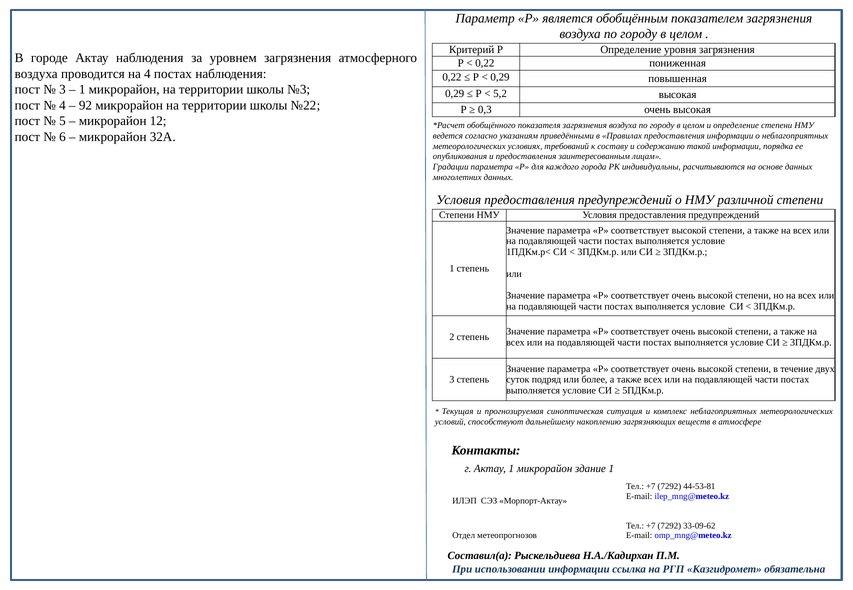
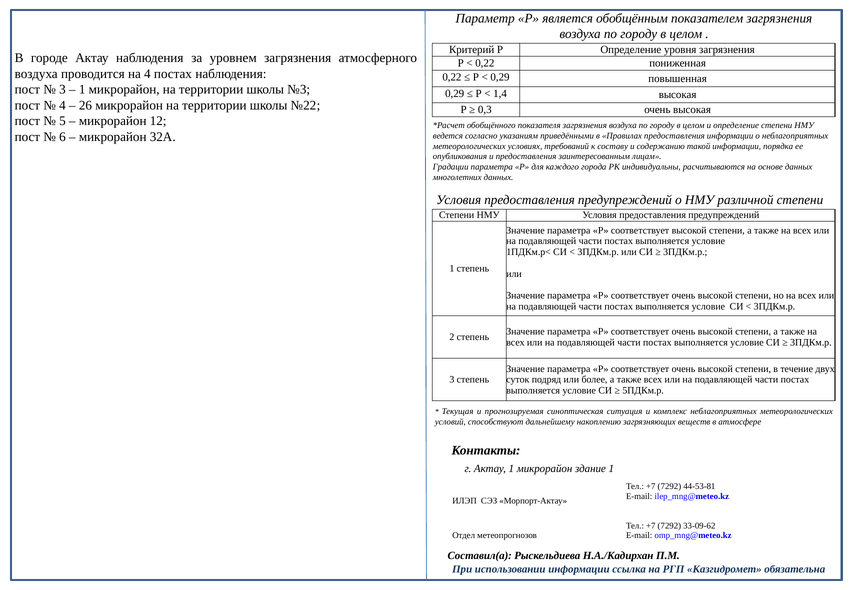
5,2: 5,2 -> 1,4 (500, 94)
92: 92 -> 26 (85, 105)
